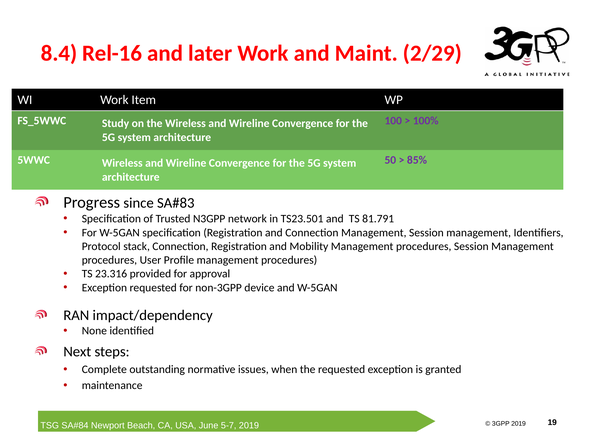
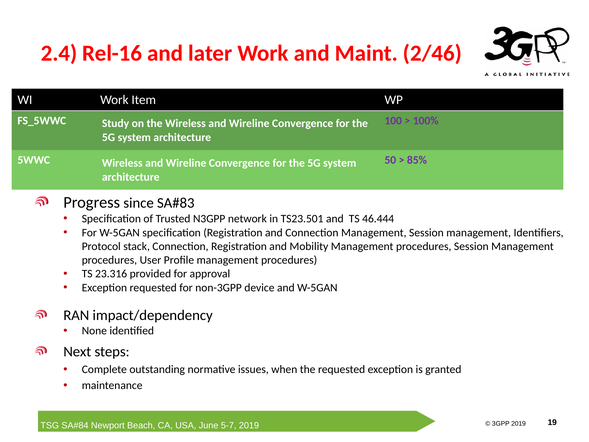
8.4: 8.4 -> 2.4 (59, 53)
2/29: 2/29 -> 2/46 (432, 53)
81.791: 81.791 -> 46.444 (378, 219)
